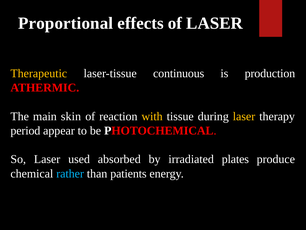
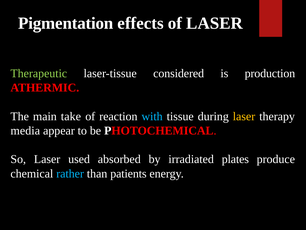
Proportional: Proportional -> Pigmentation (66, 23)
Therapeutic colour: yellow -> light green (39, 73)
continuous: continuous -> considered (179, 73)
skin: skin -> take (71, 116)
with colour: yellow -> light blue (152, 116)
period: period -> media (25, 130)
